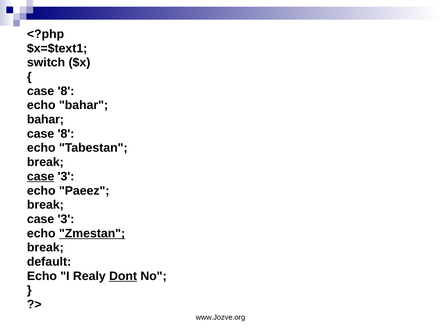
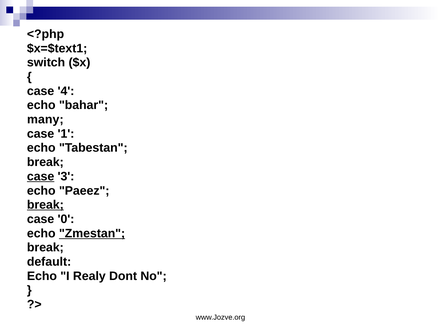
8: 8 -> 4 (66, 91)
bahar: bahar -> many (45, 119)
8: 8 -> 1 (66, 134)
break underline: none -> present (45, 205)
3: 3 -> 0 (66, 219)
Dont underline: present -> none (123, 276)
